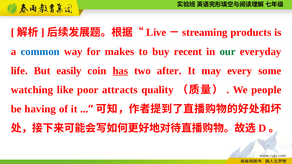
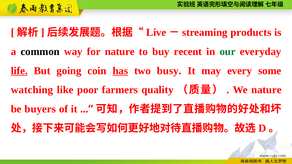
common colour: blue -> black (40, 52)
for makes: makes -> nature (120, 52)
life underline: none -> present (19, 71)
easily: easily -> going (69, 71)
after: after -> busy (169, 71)
attracts: attracts -> farmers (120, 90)
We people: people -> nature (266, 90)
having: having -> buyers (40, 109)
